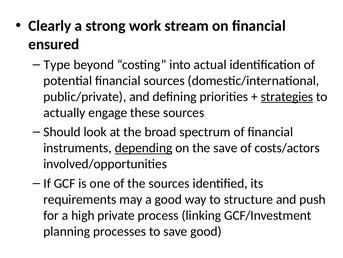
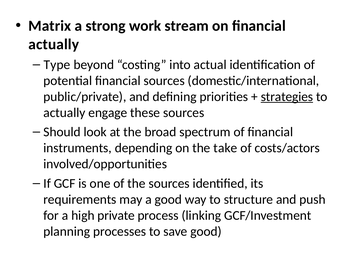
Clearly: Clearly -> Matrix (50, 26)
ensured: ensured -> actually (54, 44)
depending underline: present -> none (144, 148)
the save: save -> take (225, 148)
